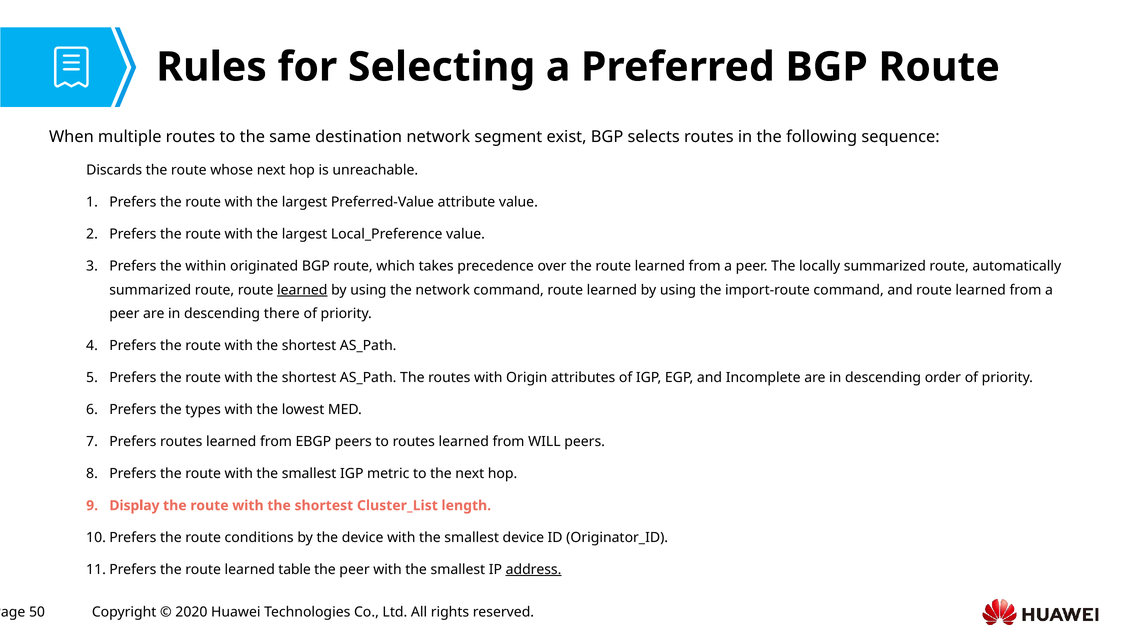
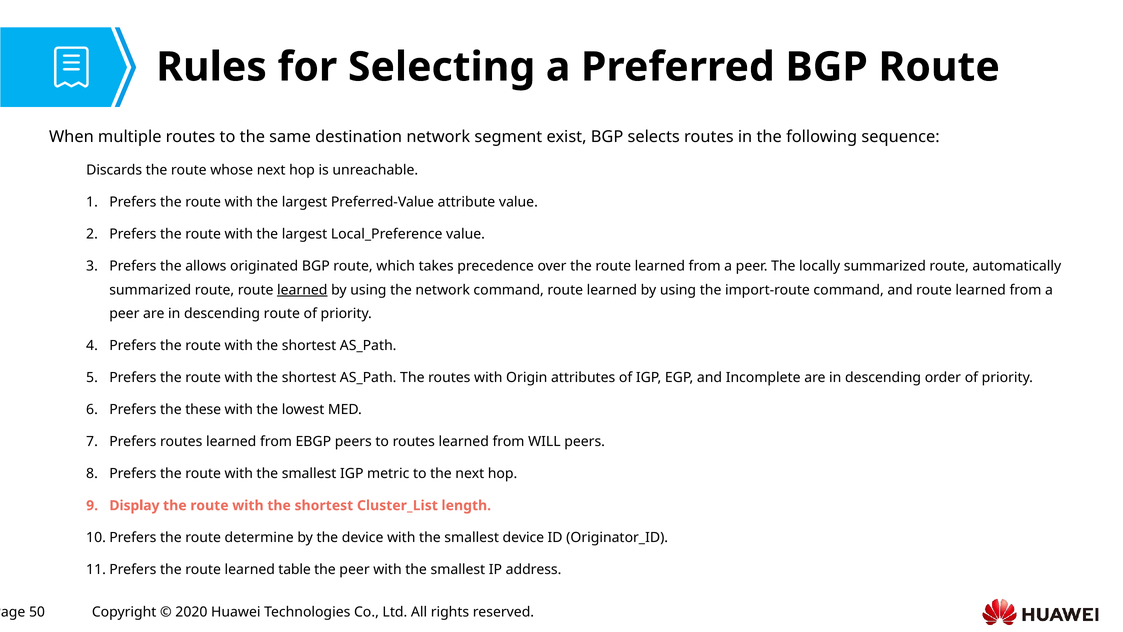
within: within -> allows (206, 266)
descending there: there -> route (282, 313)
types: types -> these (203, 409)
conditions: conditions -> determine (259, 537)
address underline: present -> none (534, 569)
